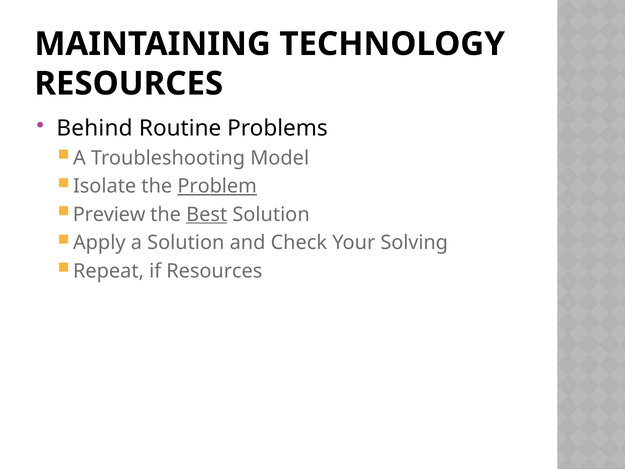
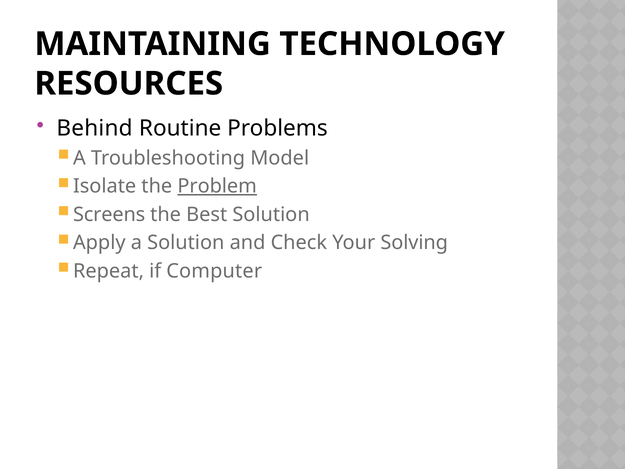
Preview: Preview -> Screens (109, 214)
Best underline: present -> none (207, 214)
if Resources: Resources -> Computer (214, 271)
